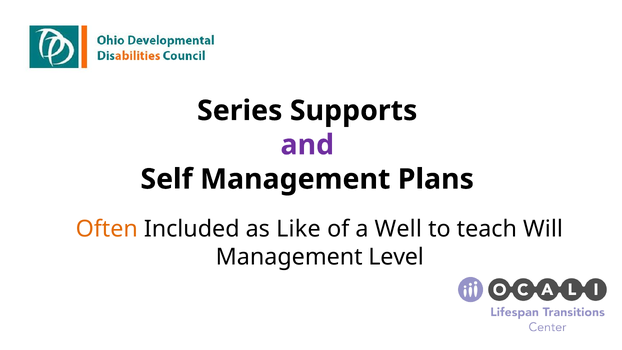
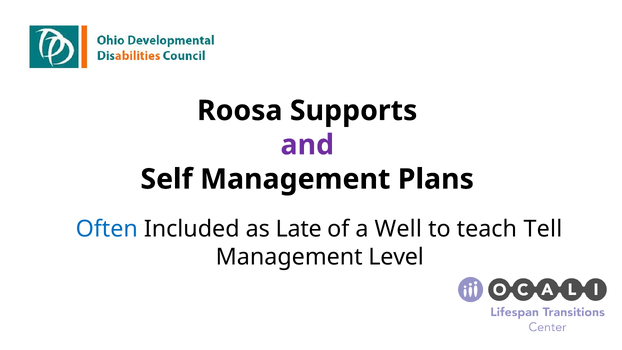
Series: Series -> Roosa (240, 111)
Often colour: orange -> blue (107, 229)
Like: Like -> Late (299, 229)
Will: Will -> Tell (543, 229)
